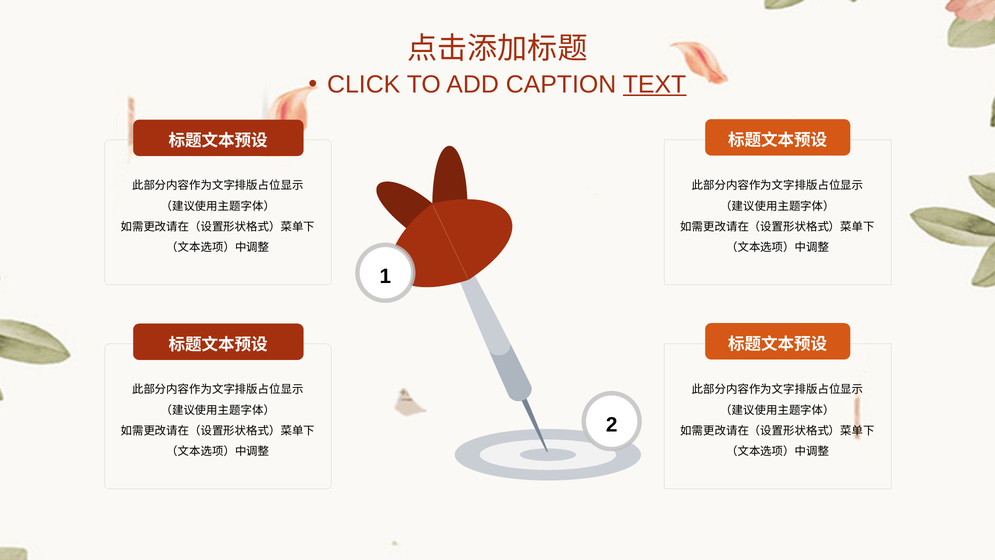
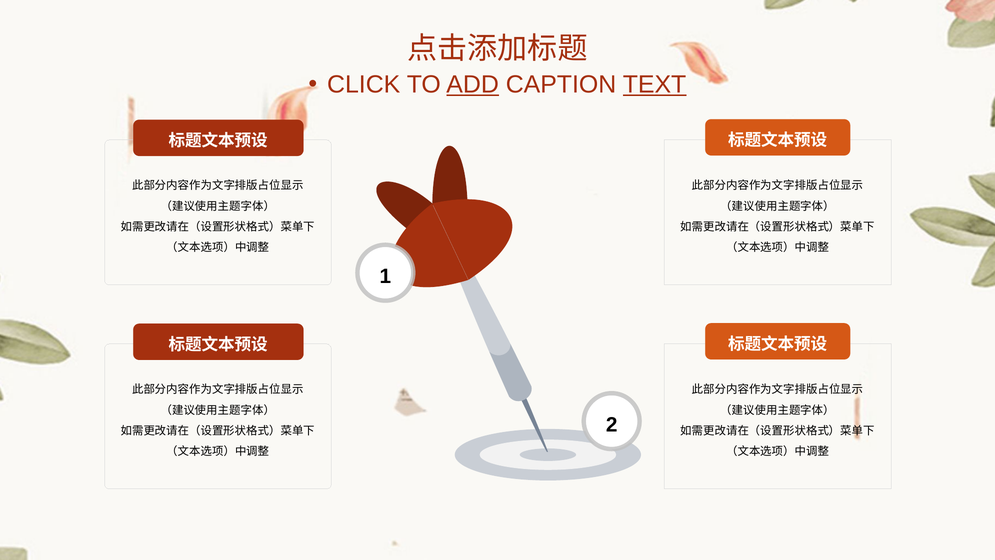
ADD underline: none -> present (473, 84)
